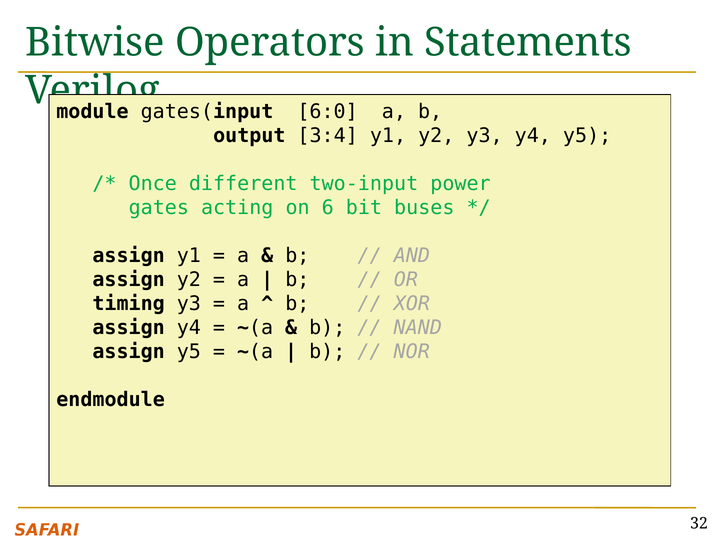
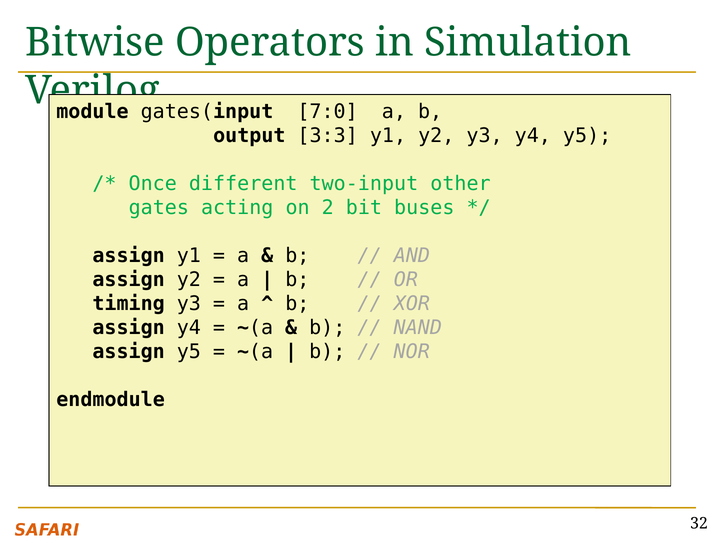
Statements: Statements -> Simulation (528, 42)
6:0: 6:0 -> 7:0 (328, 112)
3:4: 3:4 -> 3:3 (328, 136)
power: power -> other (461, 184)
6: 6 -> 2 (328, 208)
